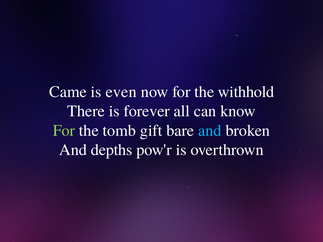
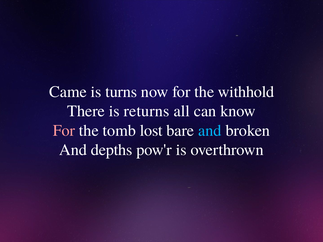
even: even -> turns (121, 92)
forever: forever -> returns (147, 111)
For colour: light green -> pink (64, 131)
gift: gift -> lost (151, 131)
